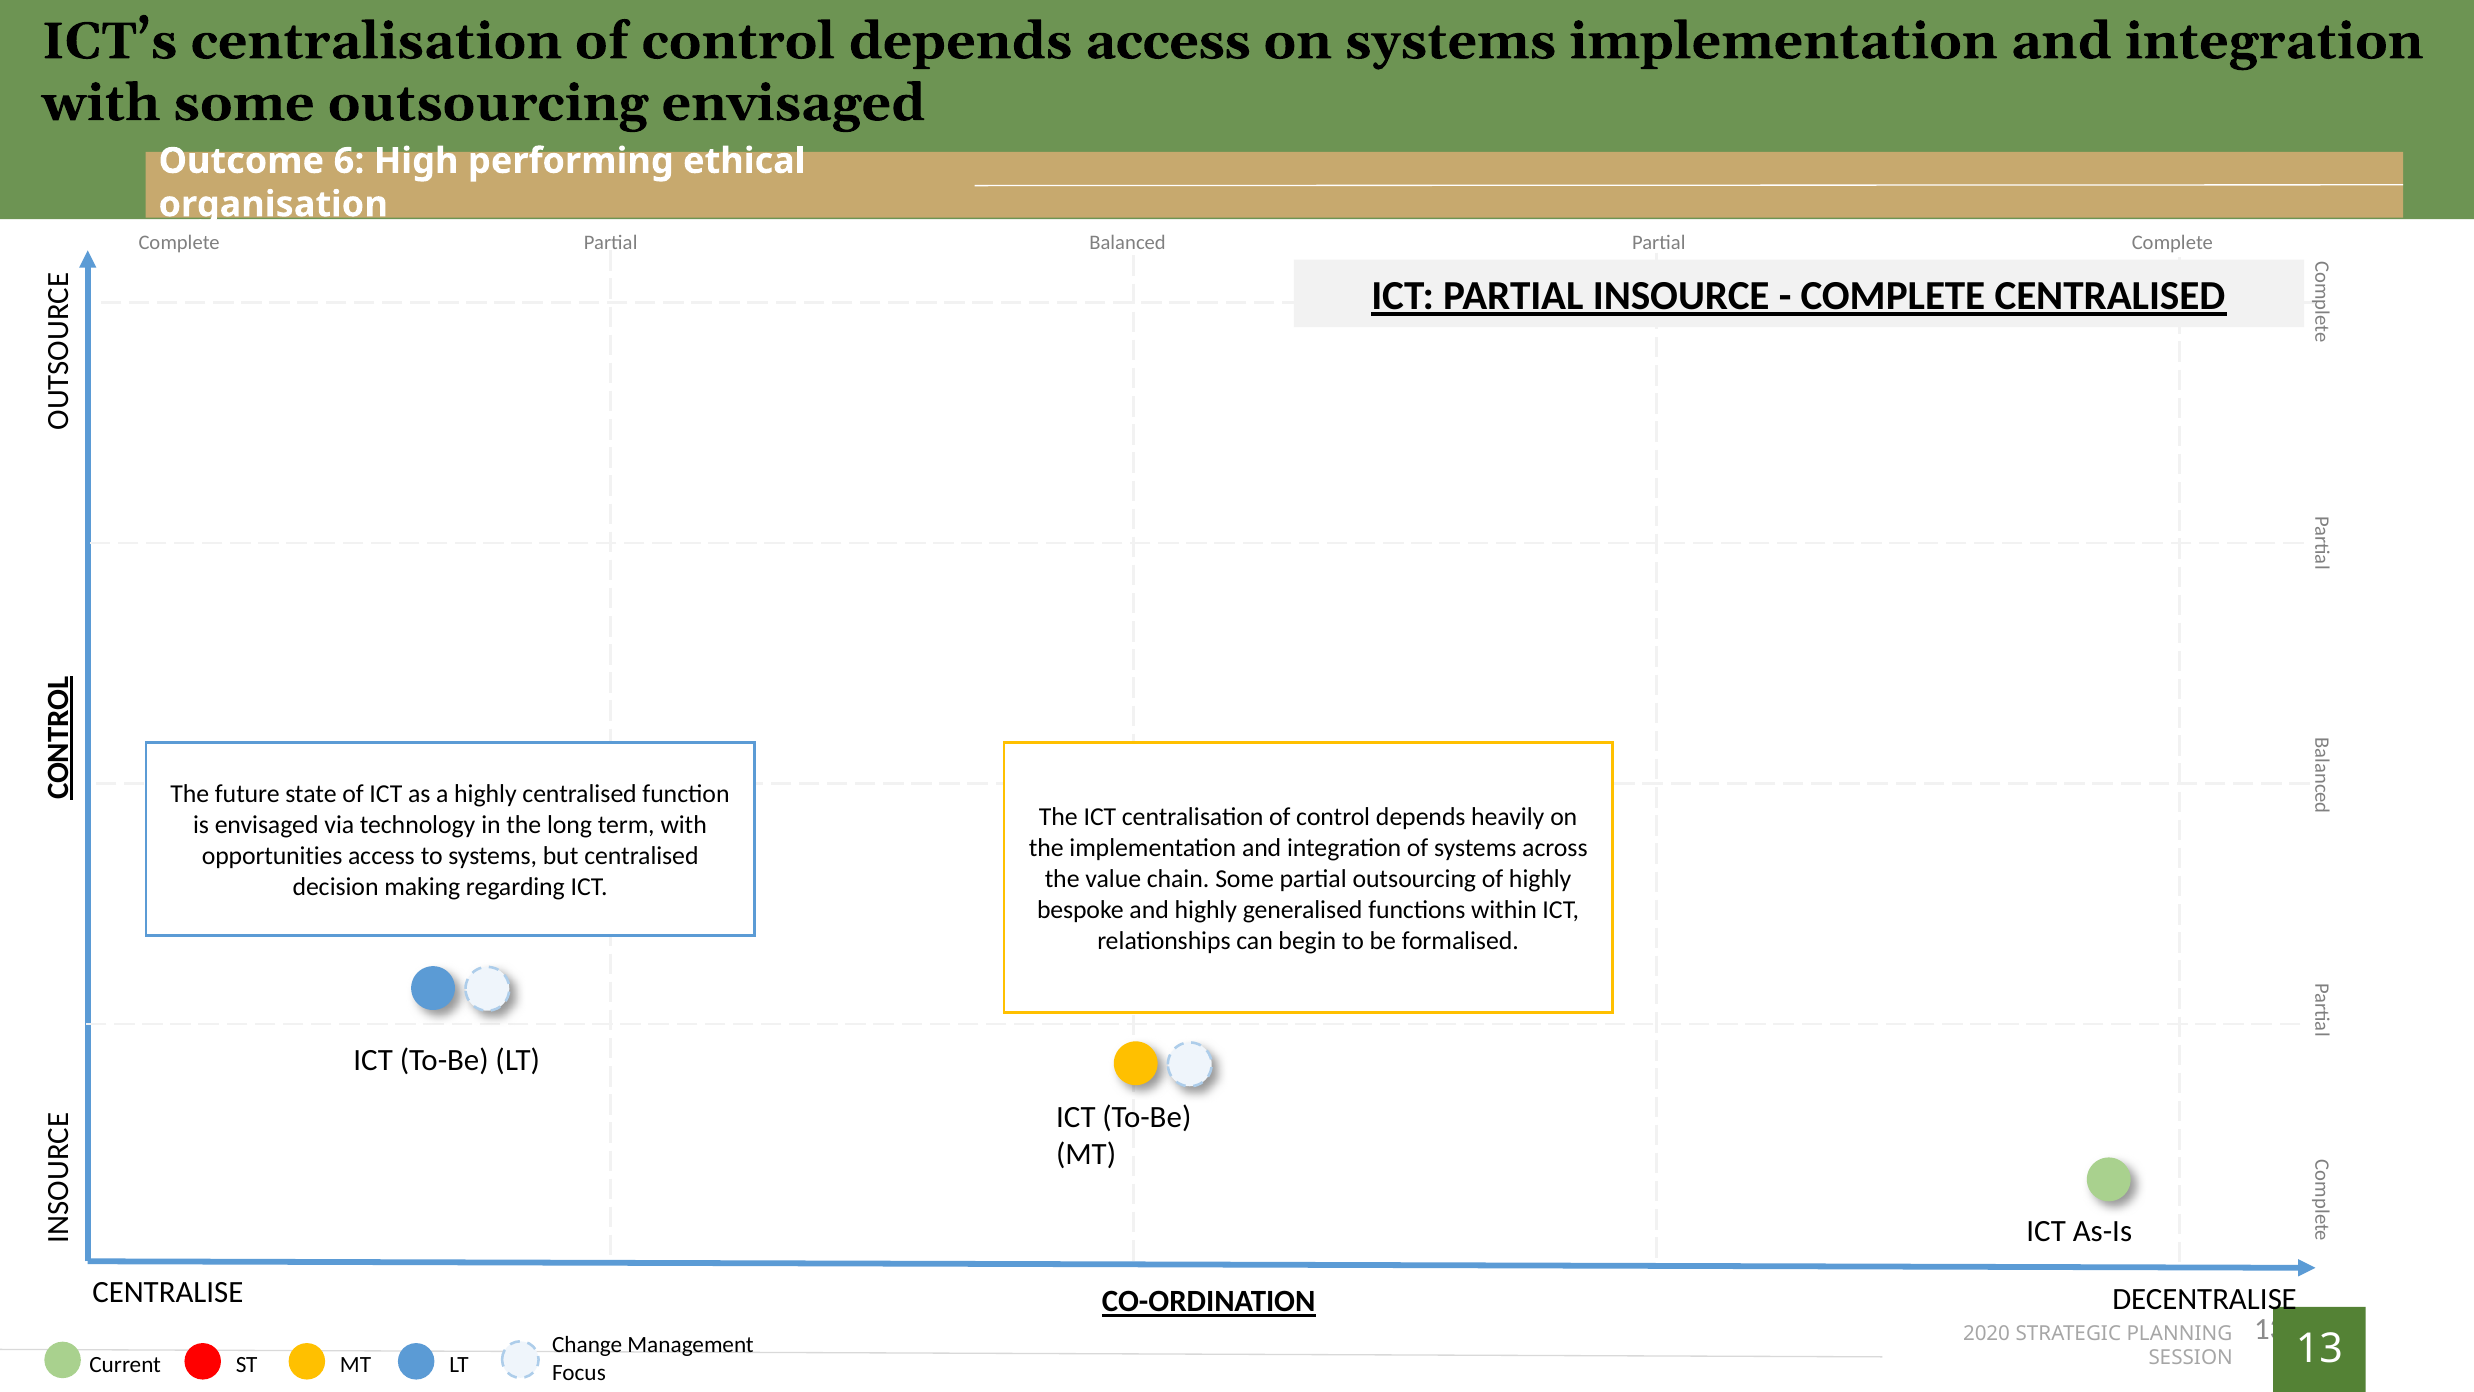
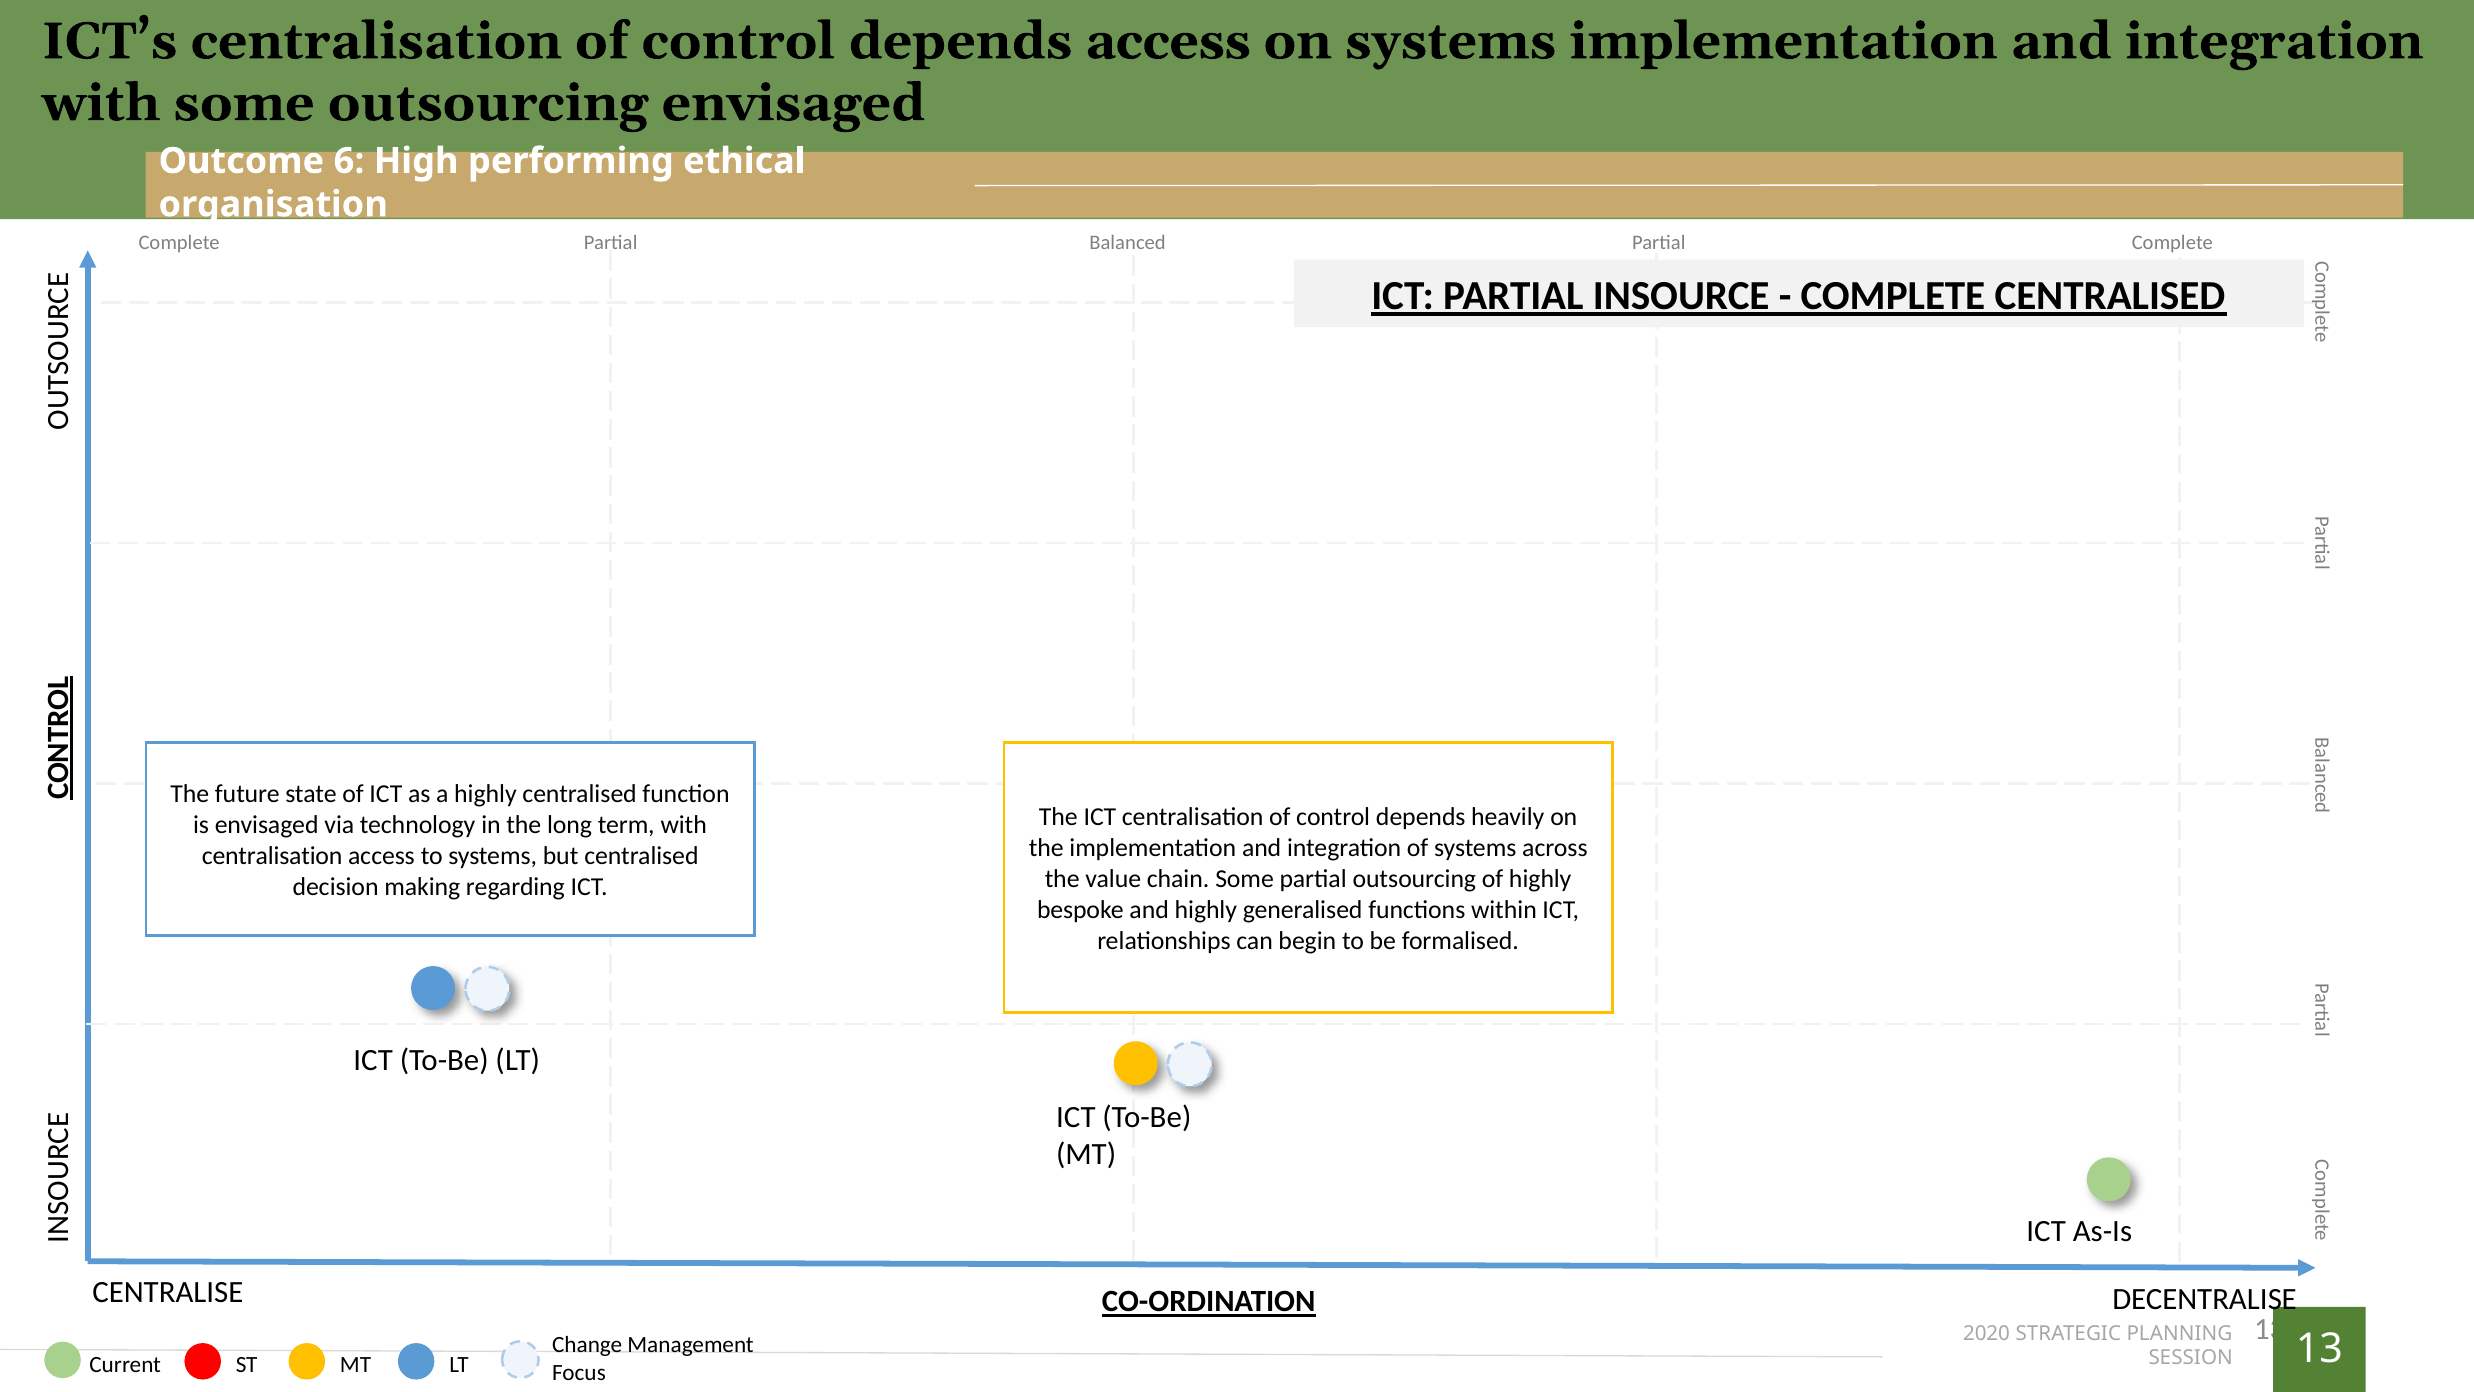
opportunities: opportunities -> centralisation (272, 856)
